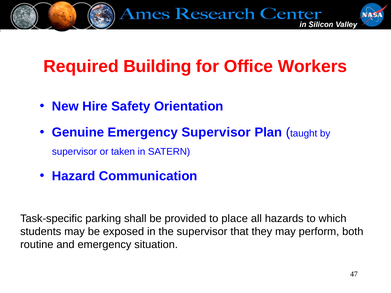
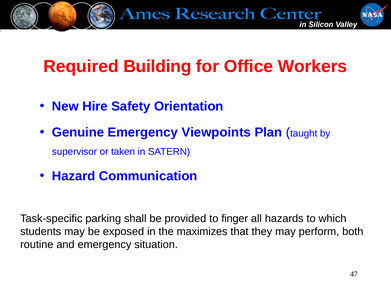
Emergency Supervisor: Supervisor -> Viewpoints (216, 133)
place: place -> finger (235, 219)
the supervisor: supervisor -> maximizes (202, 232)
